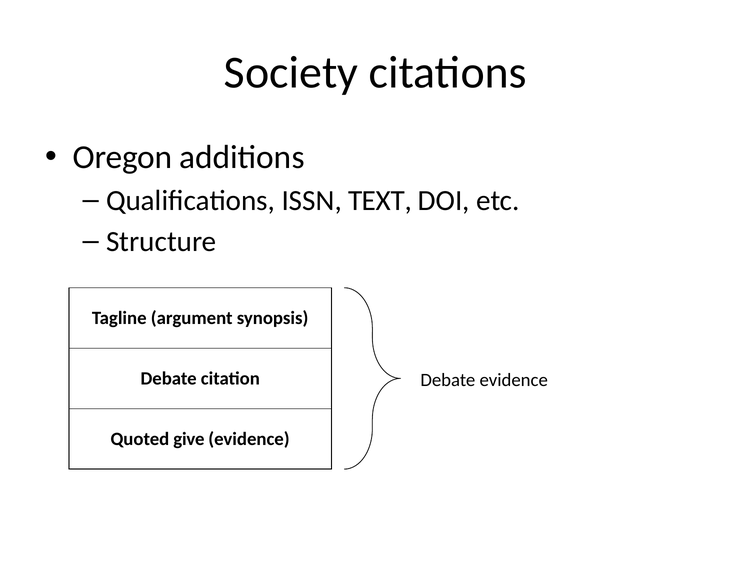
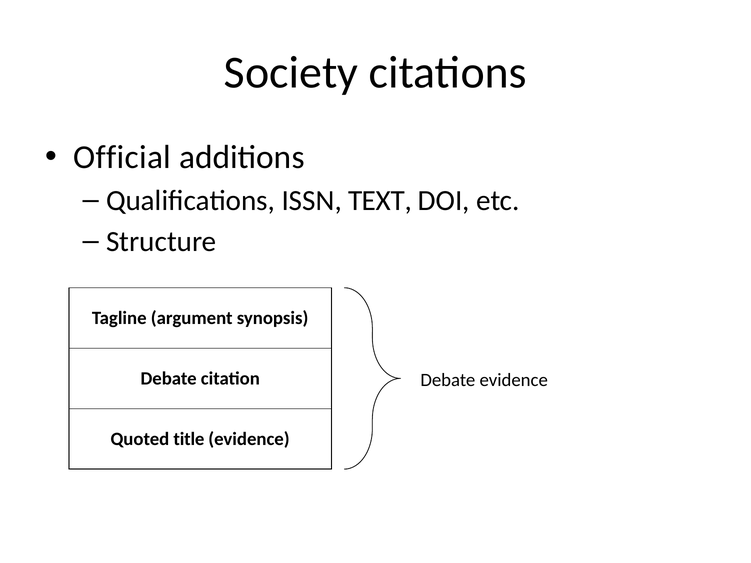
Oregon: Oregon -> Official (122, 158)
give: give -> title (189, 439)
